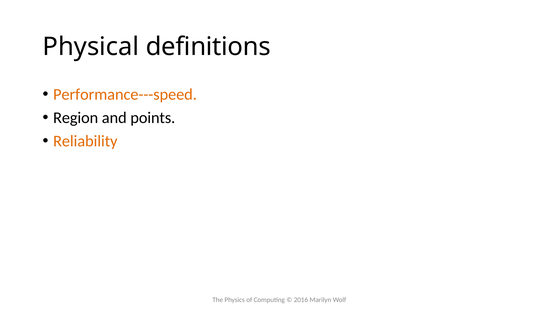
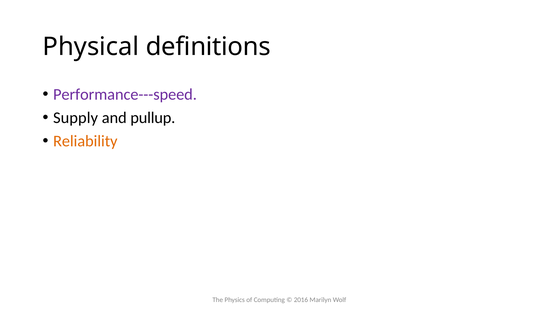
Performance---speed colour: orange -> purple (125, 95)
Region: Region -> Supply (76, 118)
points: points -> pullup (153, 118)
